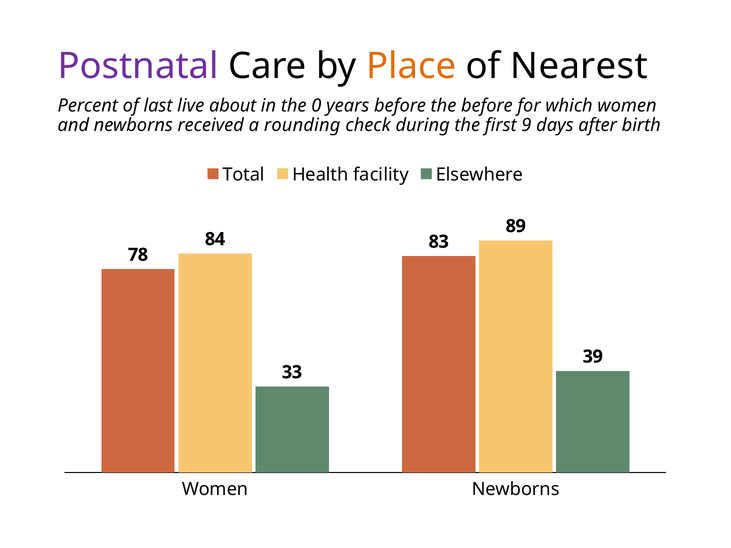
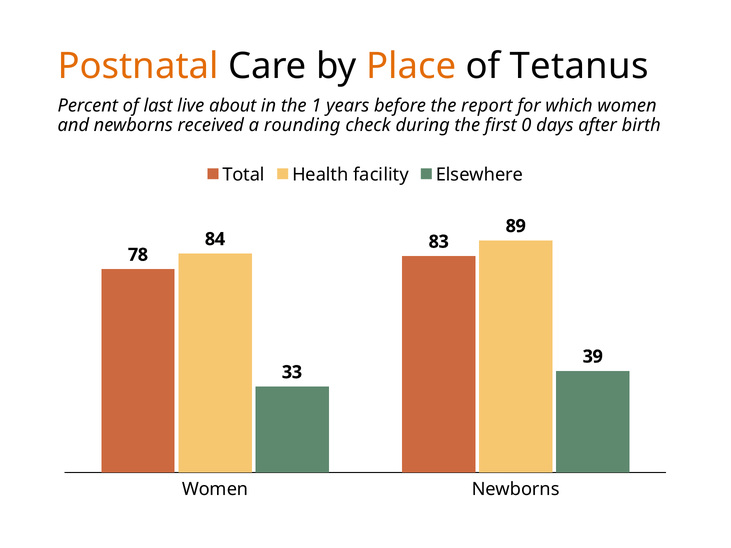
Postnatal colour: purple -> orange (138, 66)
Nearest: Nearest -> Tetanus (579, 66)
0: 0 -> 1 (316, 106)
the before: before -> report (487, 106)
9: 9 -> 0 (526, 125)
